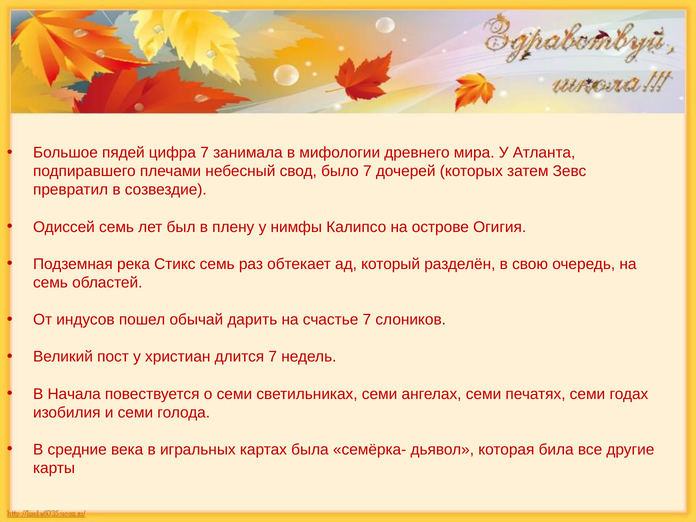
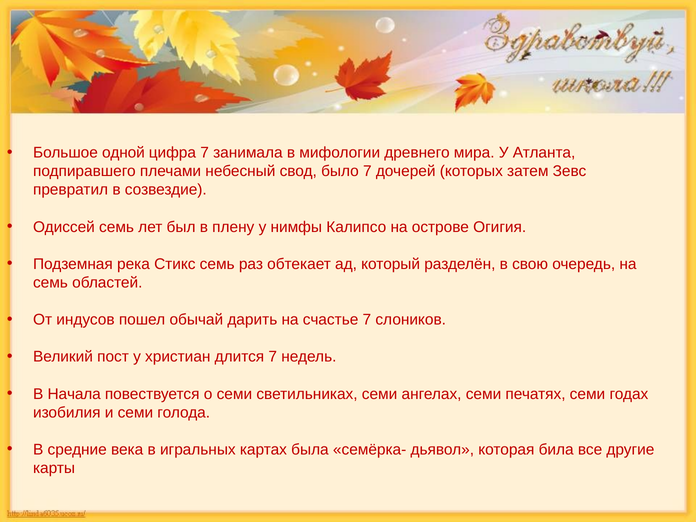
пядей: пядей -> одной (123, 153)
